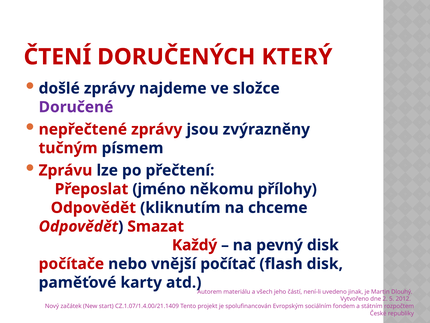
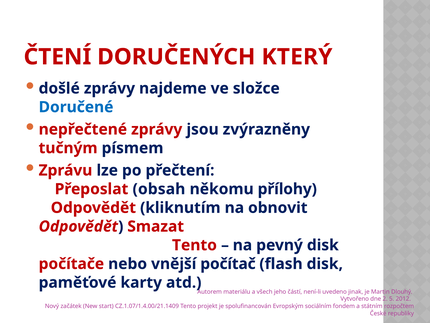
Doručené colour: purple -> blue (76, 107)
jméno: jméno -> obsah (159, 189)
chceme: chceme -> obnovit (278, 207)
Každý: Každý -> Tento (194, 245)
